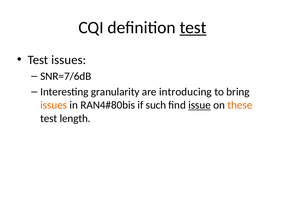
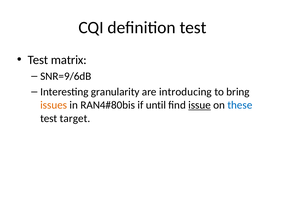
test underline: present -> none (193, 28)
Test issues: issues -> matrix (69, 60)
SNR=7/6dB: SNR=7/6dB -> SNR=9/6dB (66, 76)
such: such -> until (156, 105)
these colour: orange -> blue (240, 105)
length: length -> target (75, 118)
